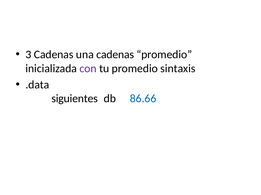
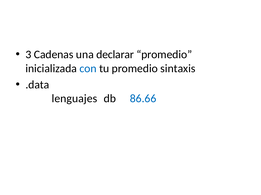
una cadenas: cadenas -> declarar (115, 55)
con colour: purple -> blue (88, 69)
siguientes: siguientes -> lenguajes (74, 99)
